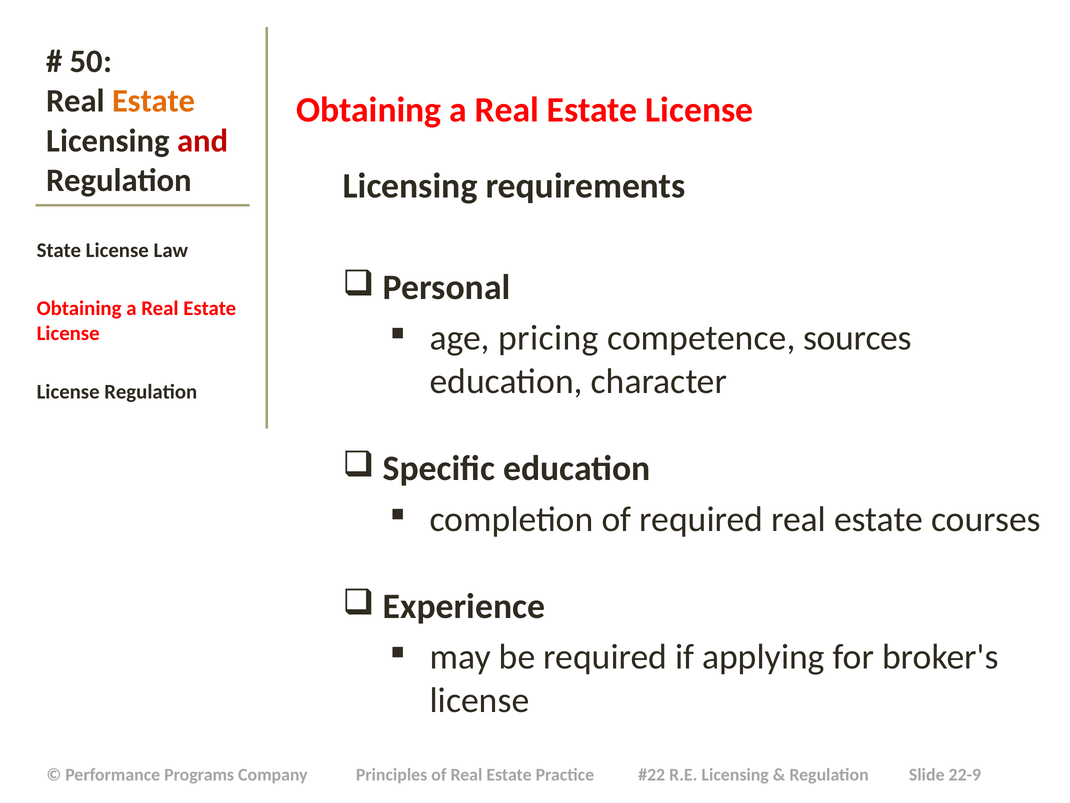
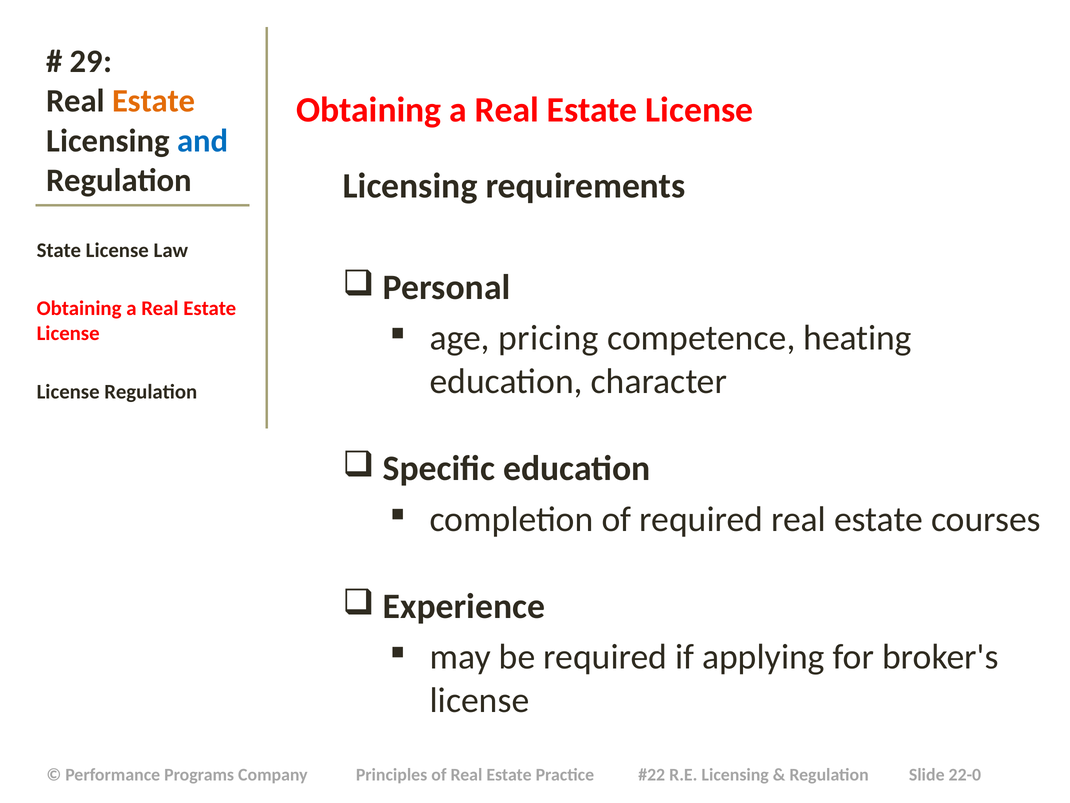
50: 50 -> 29 (91, 61)
and colour: red -> blue (203, 141)
sources: sources -> heating (857, 338)
22-9: 22-9 -> 22-0 (965, 774)
